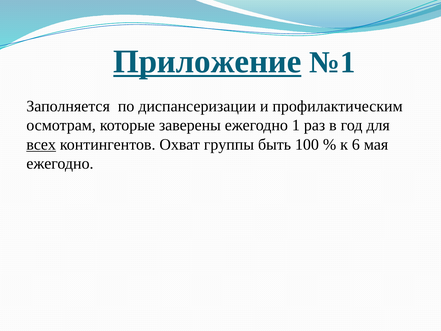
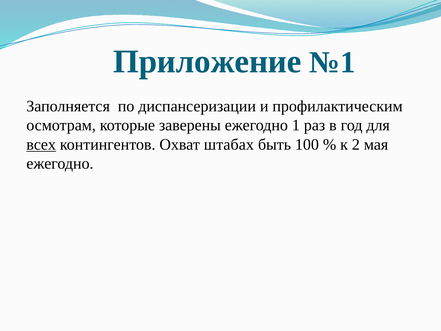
Приложение underline: present -> none (207, 62)
группы: группы -> штабах (229, 144)
6: 6 -> 2 (356, 144)
